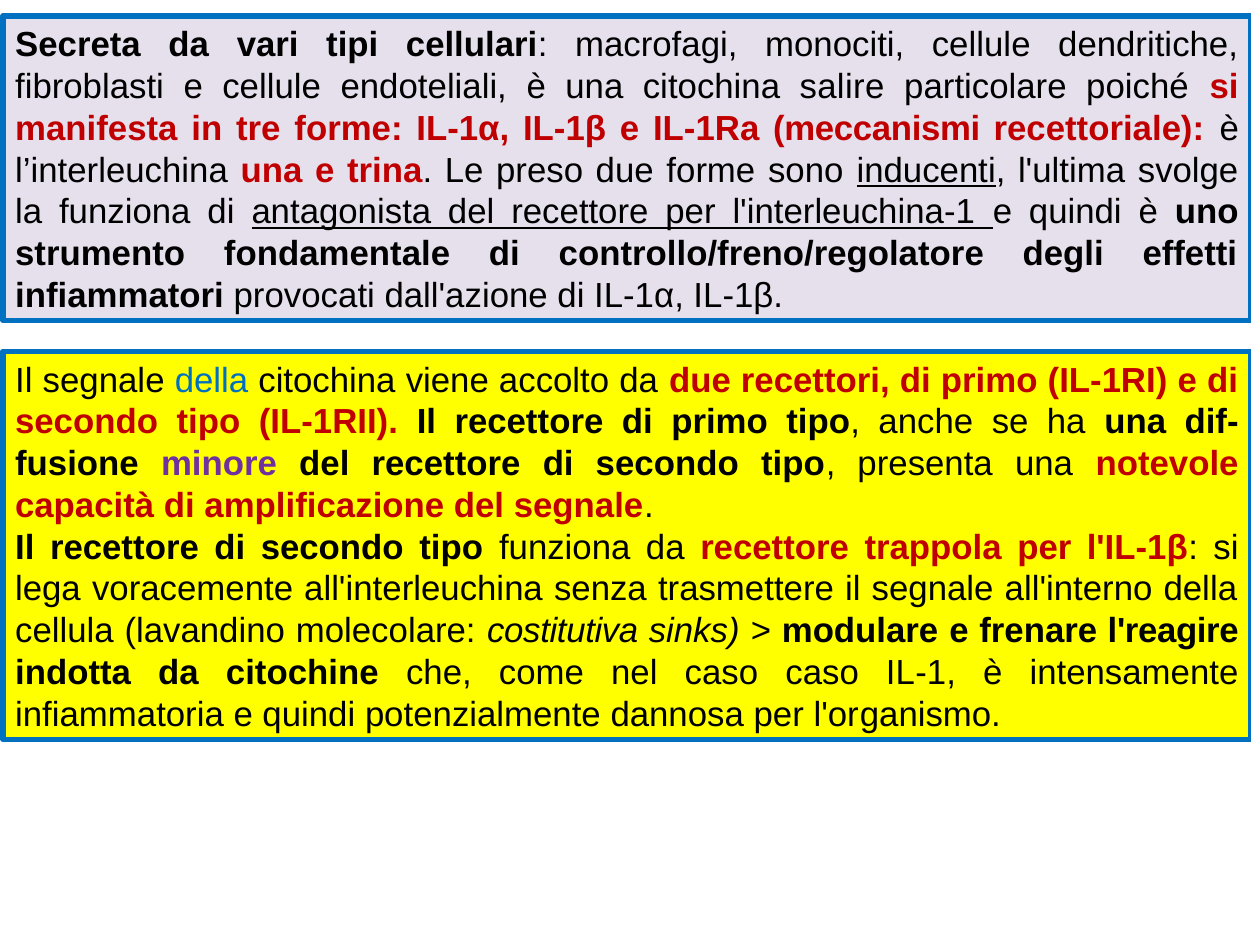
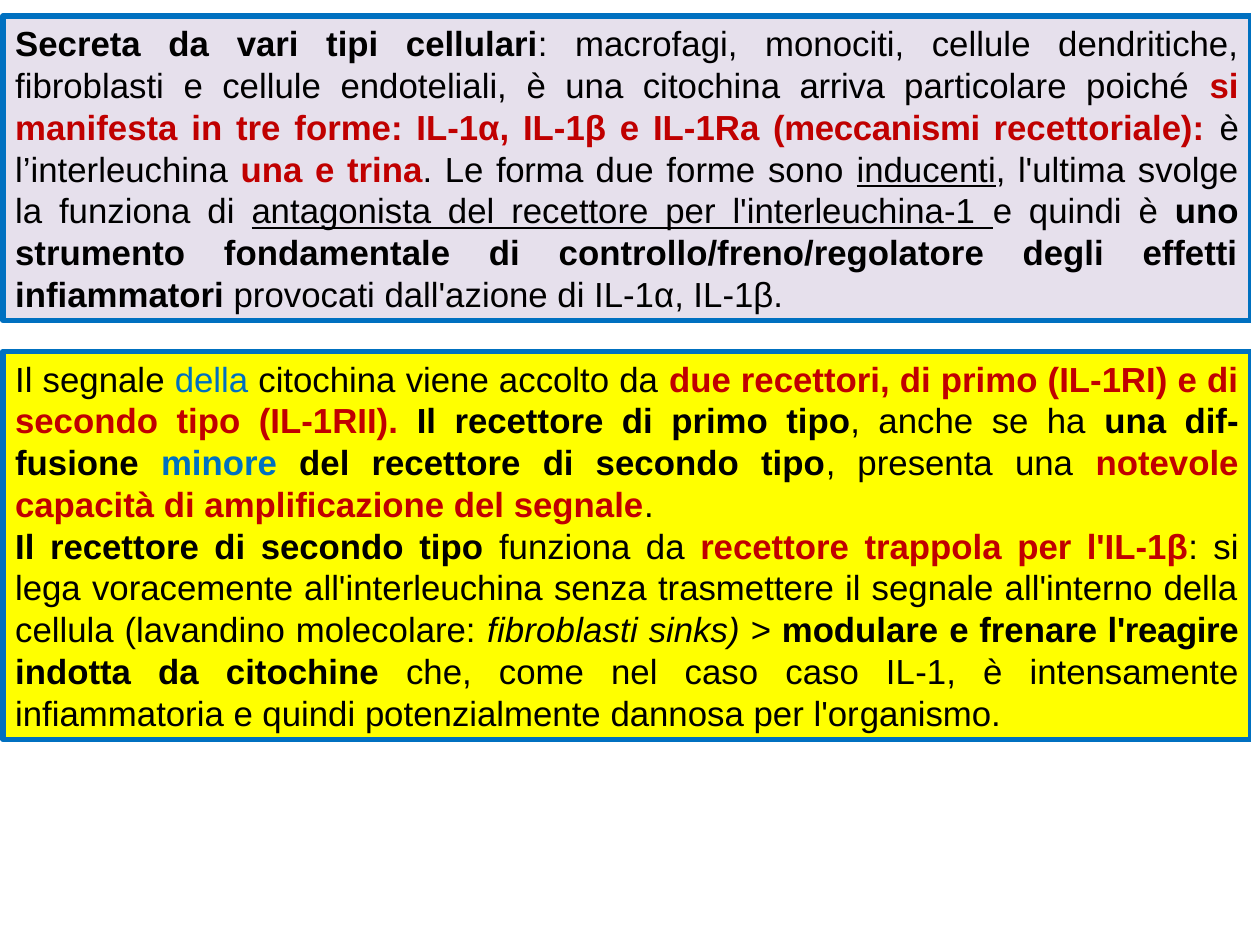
salire: salire -> arriva (842, 87)
preso: preso -> forma (540, 171)
minore colour: purple -> blue (219, 464)
molecolare costitutiva: costitutiva -> fibroblasti (562, 631)
